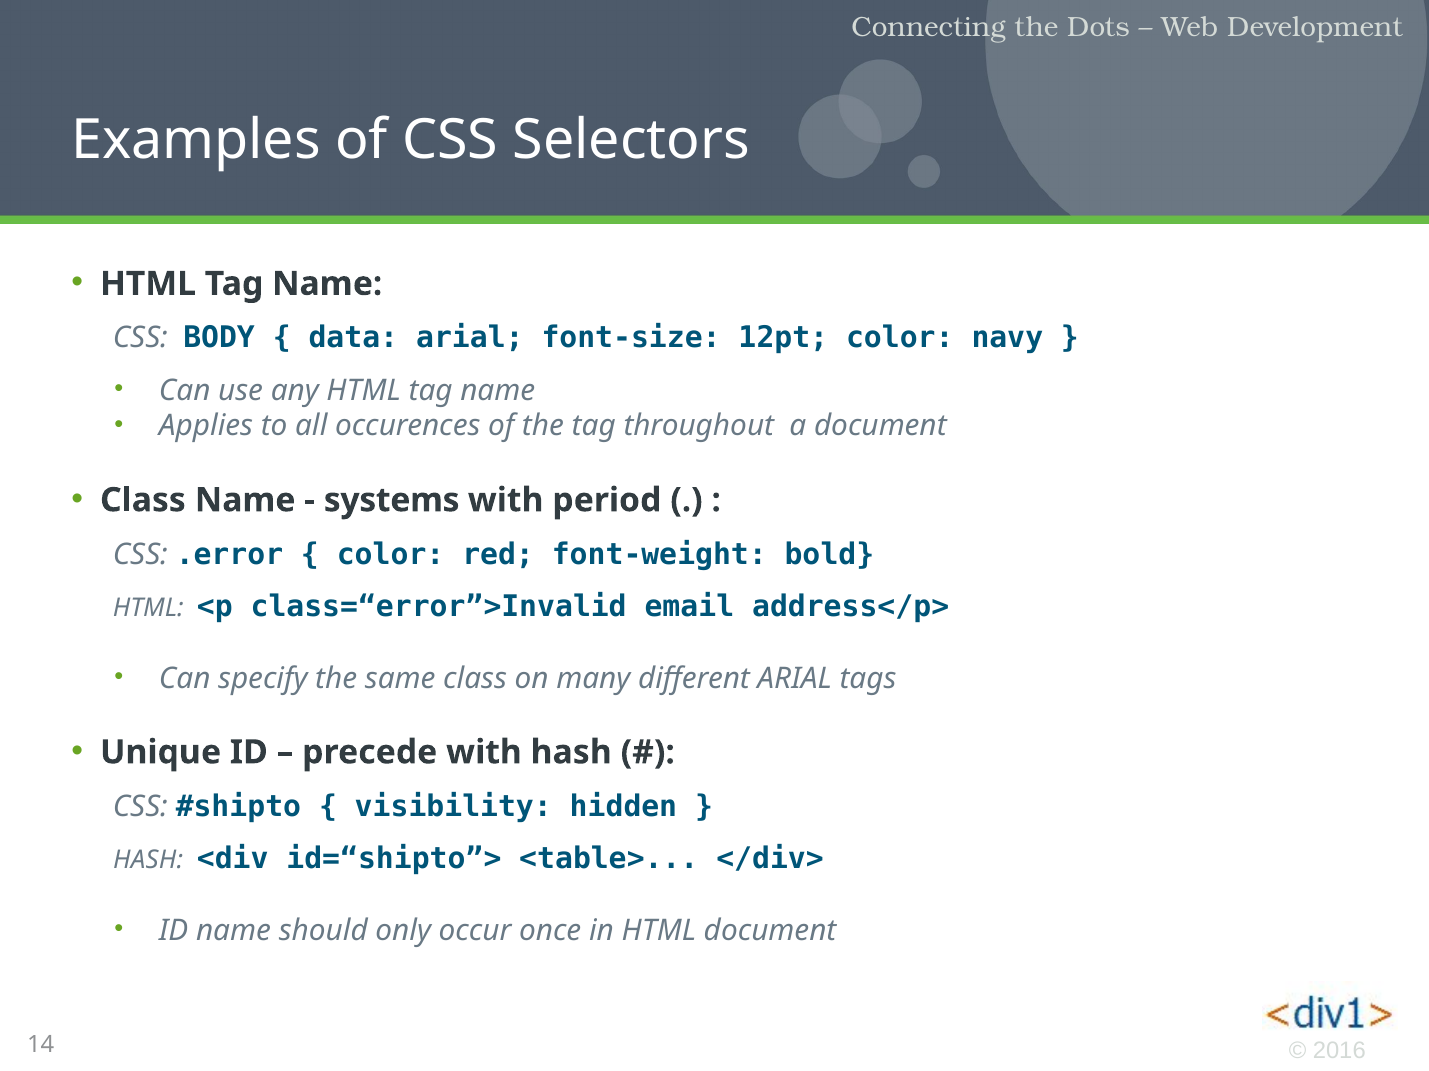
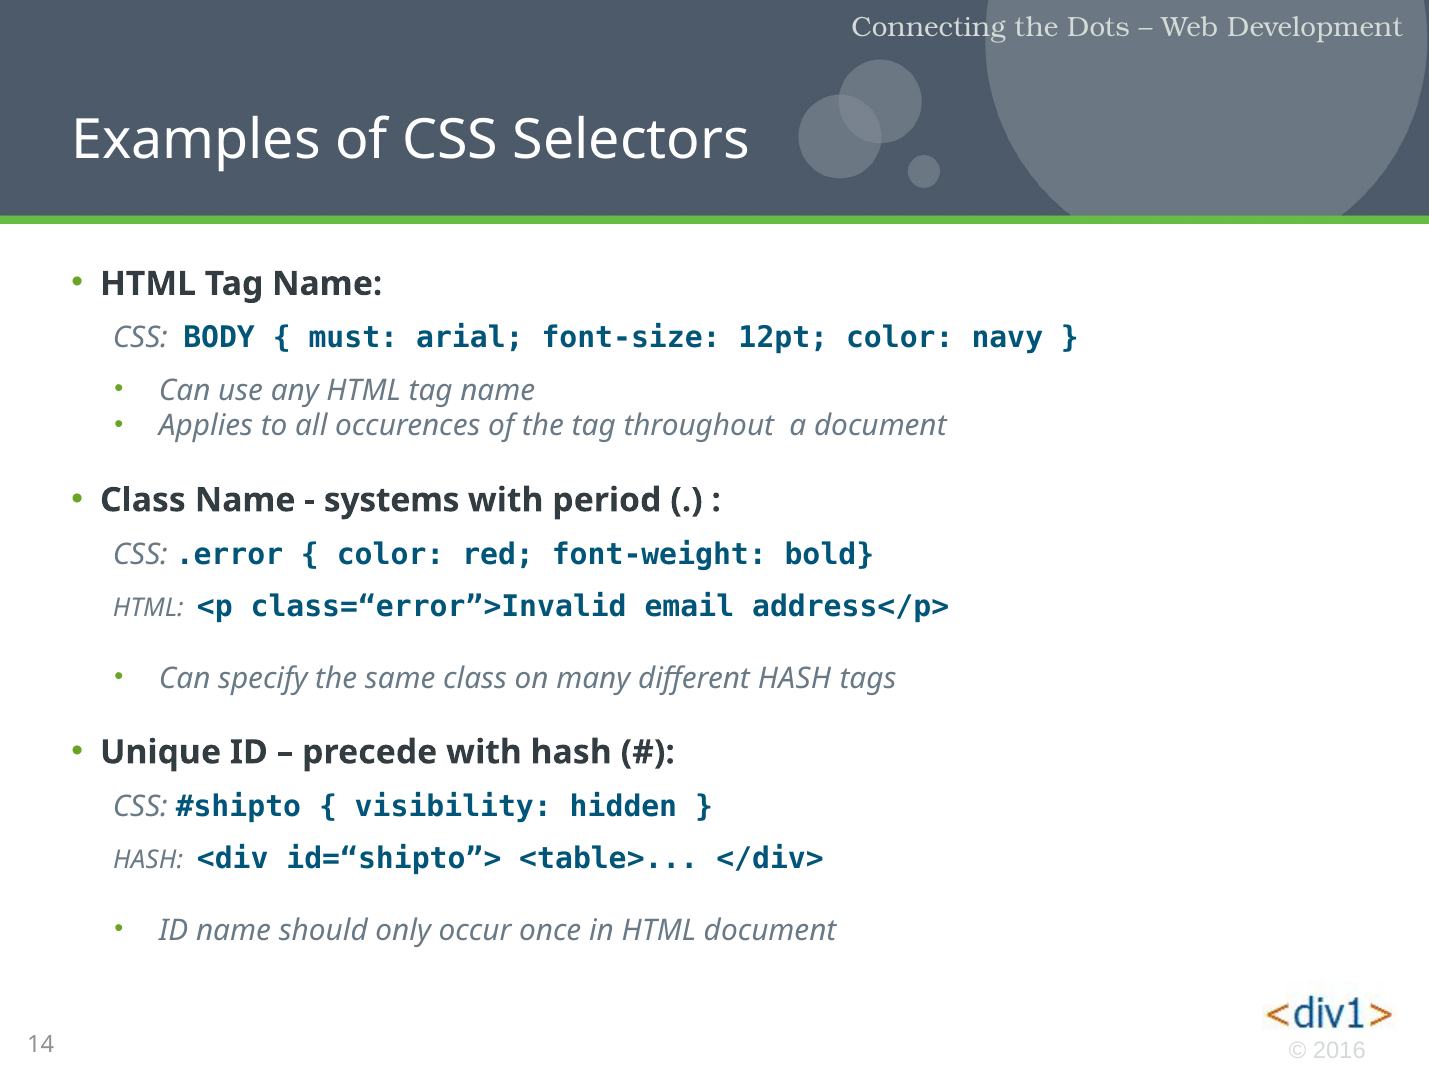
data: data -> must (353, 338)
different ARIAL: ARIAL -> HASH (795, 679)
